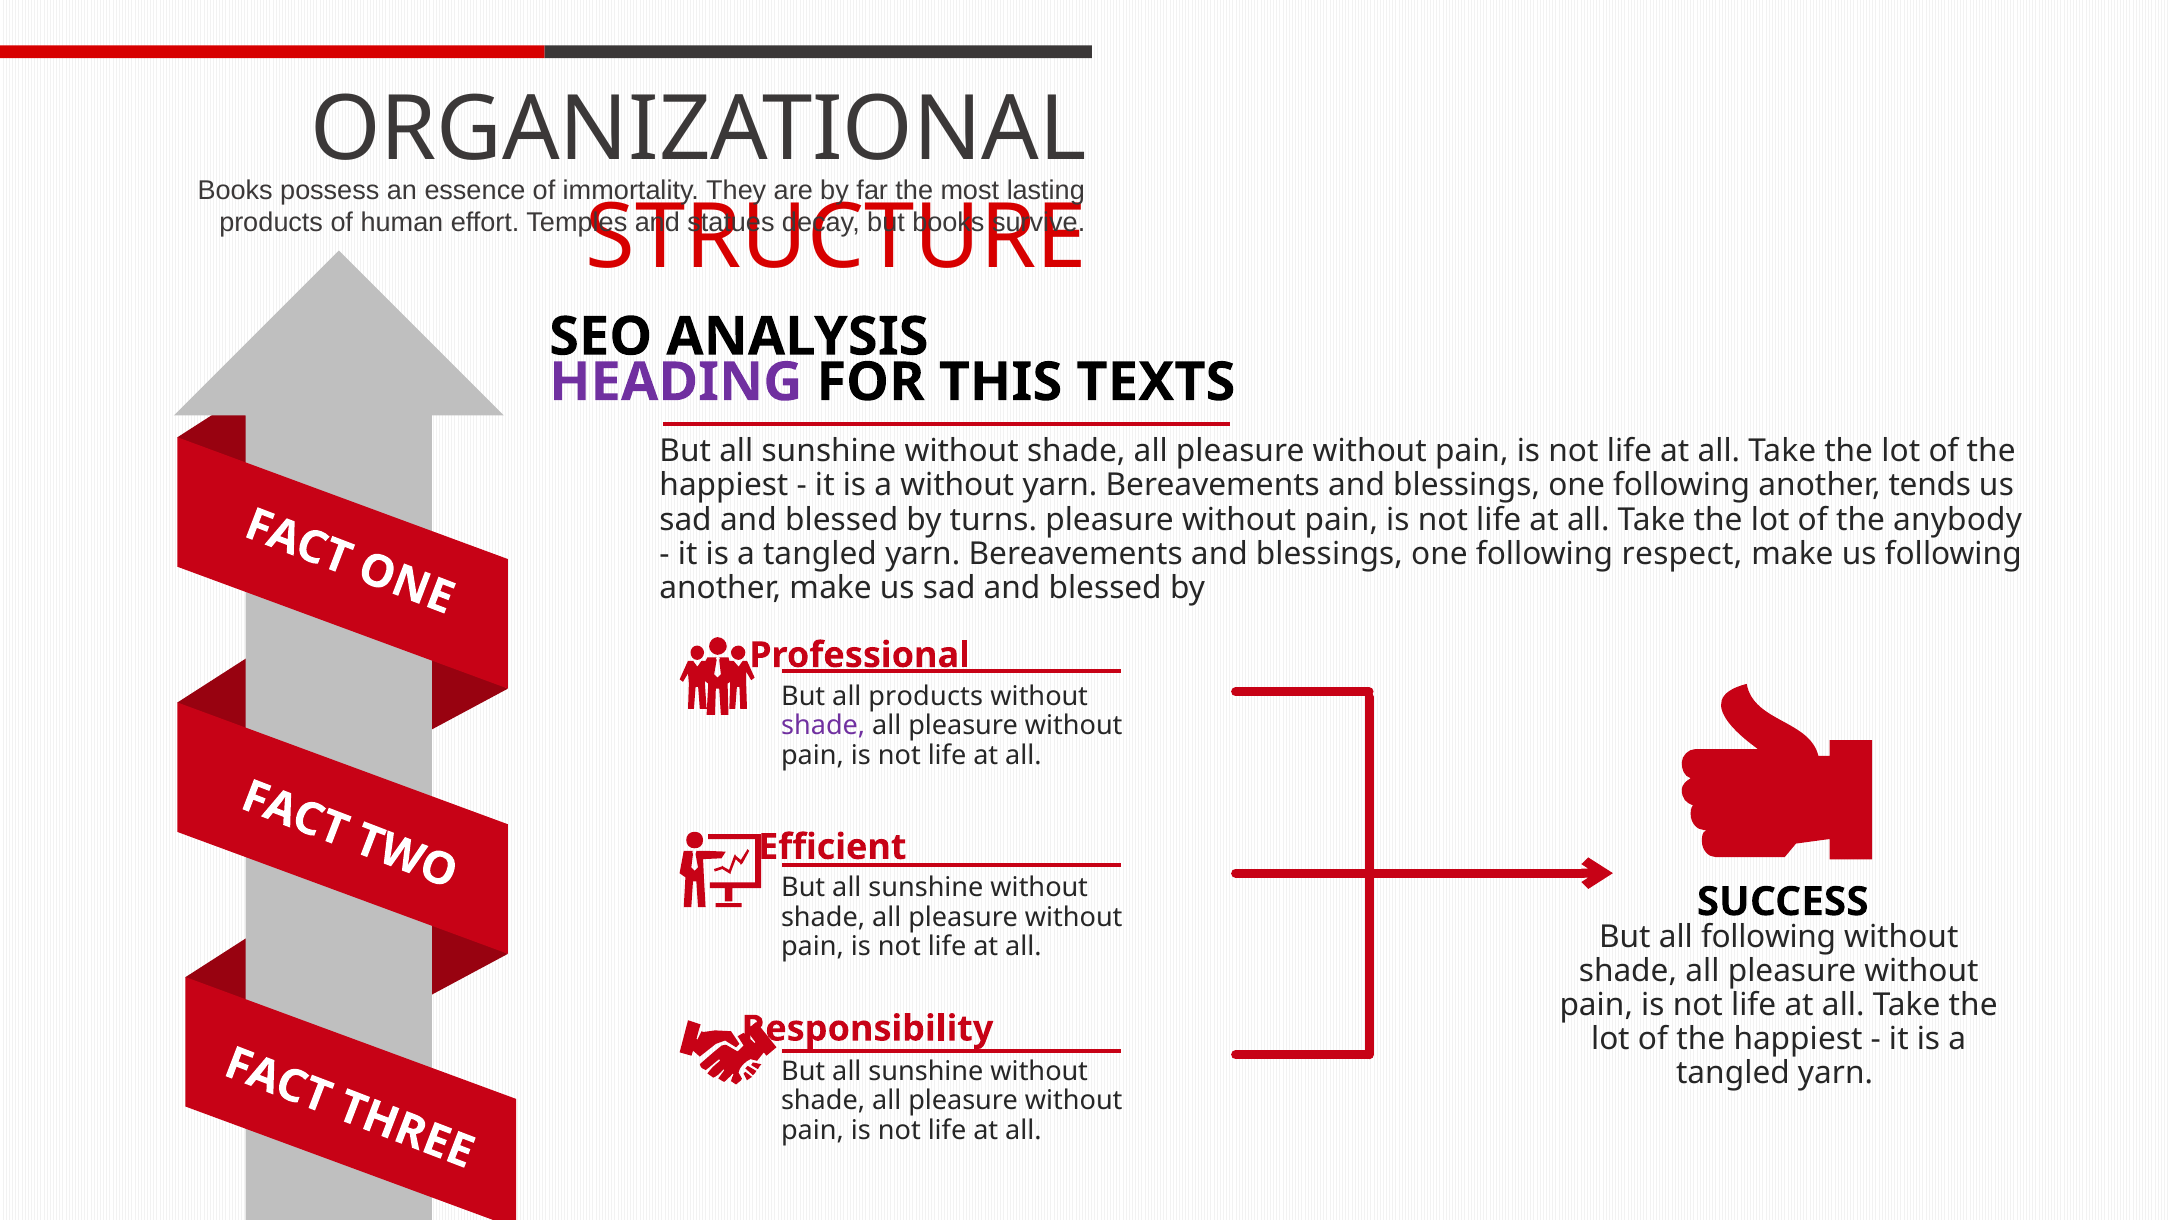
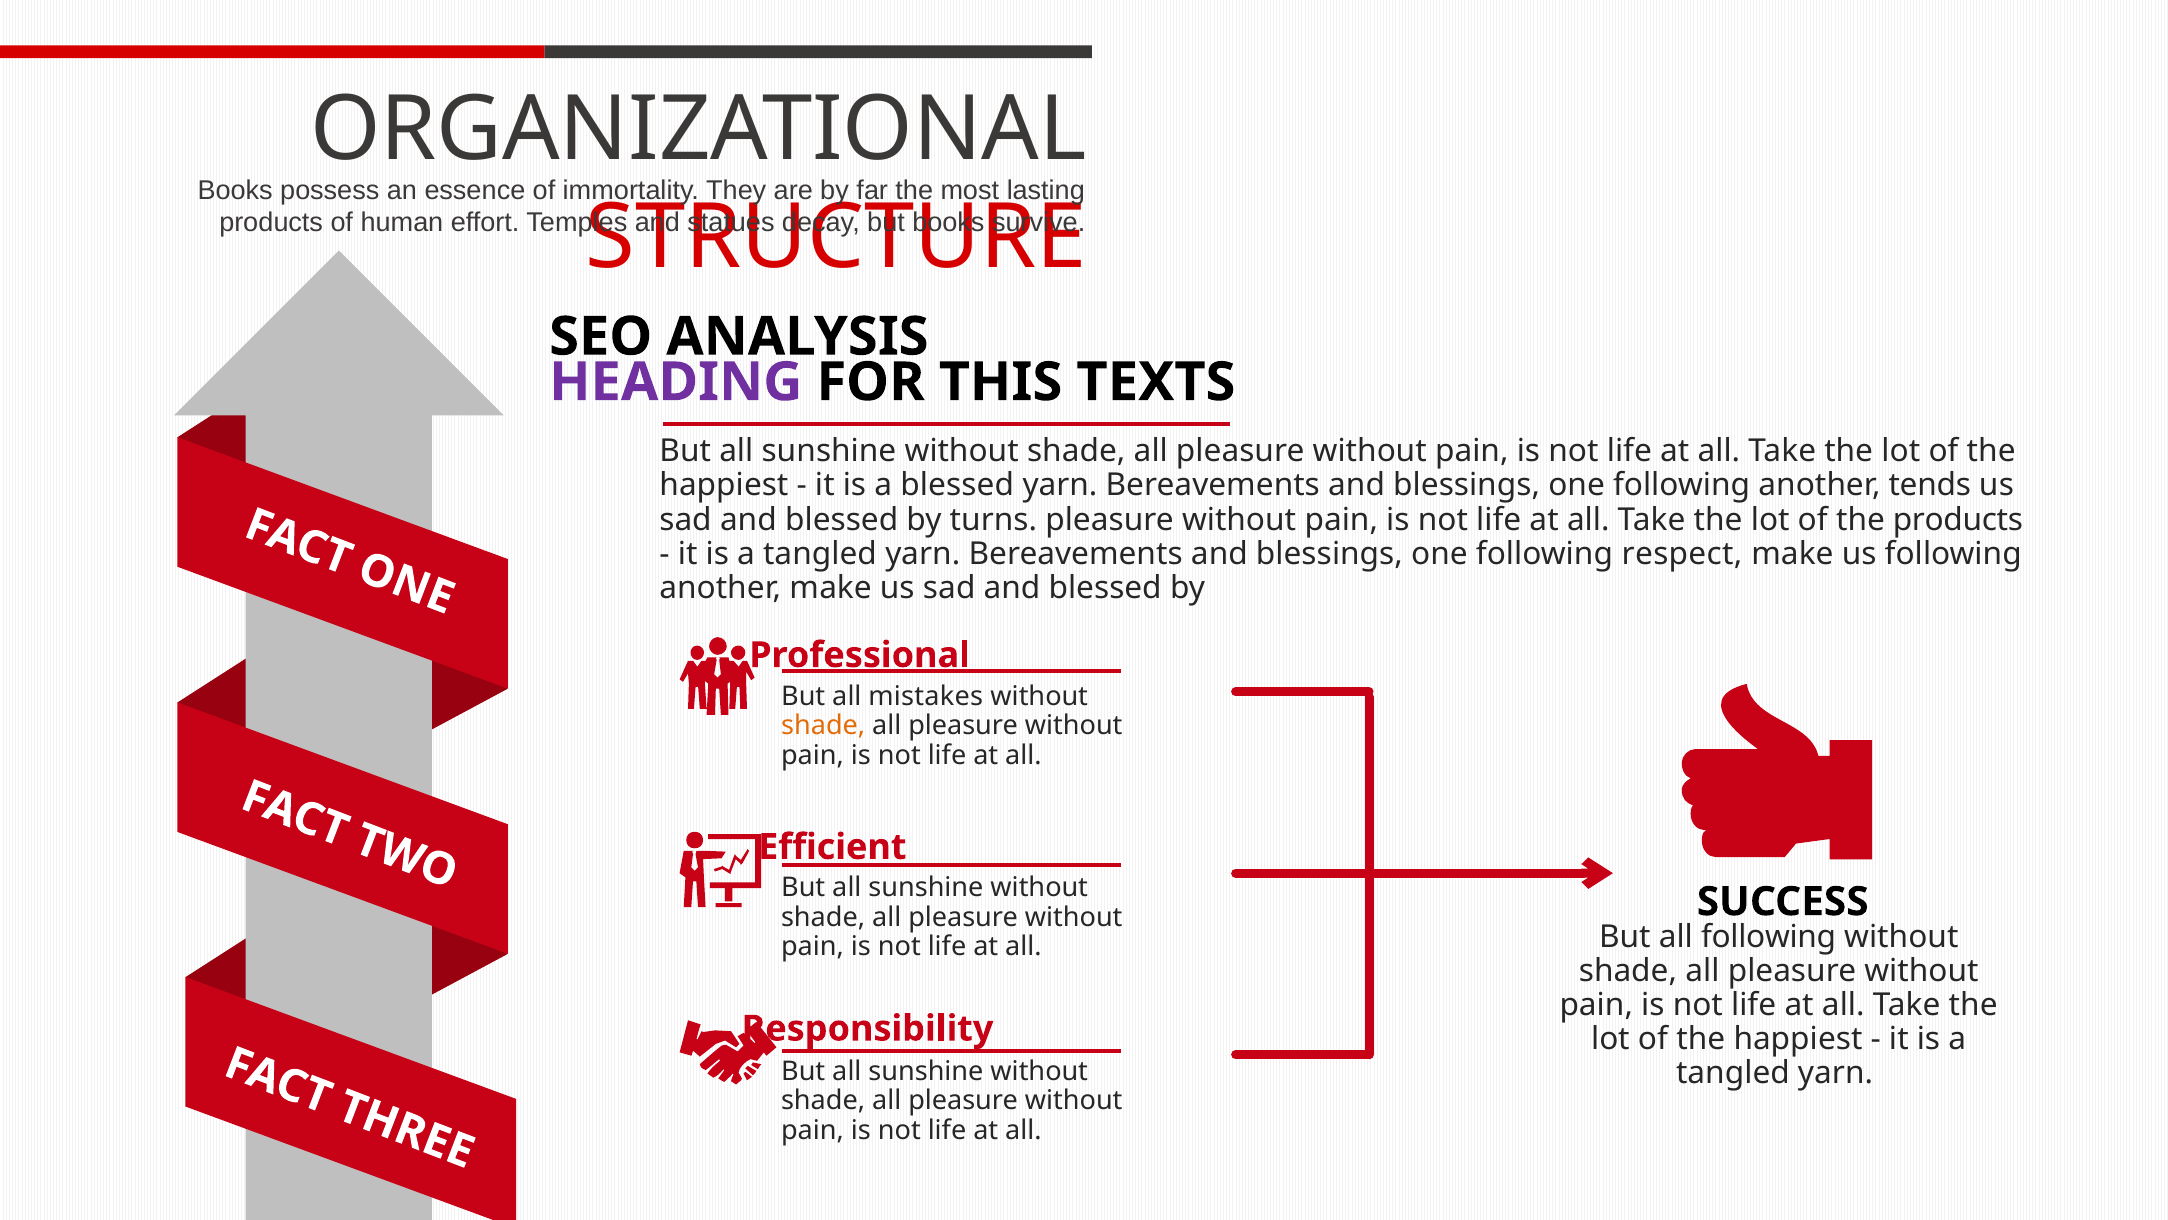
a without: without -> blessed (957, 485)
the anybody: anybody -> products (1958, 519)
all products: products -> mistakes (926, 696)
shade colour: purple -> orange (823, 726)
